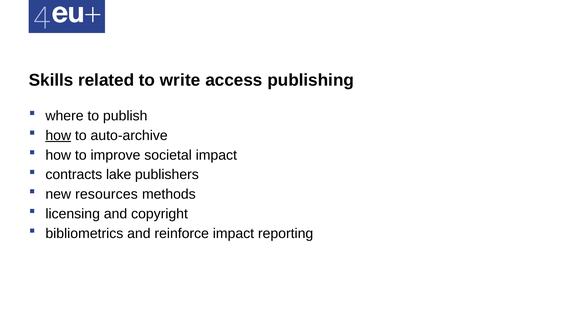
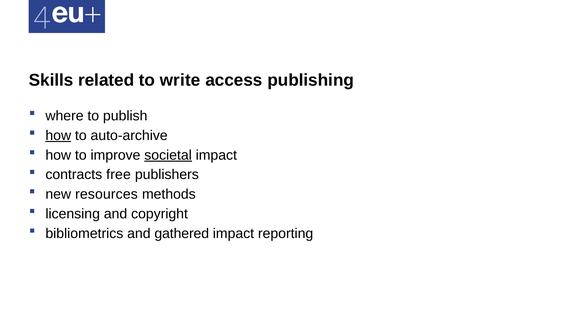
societal underline: none -> present (168, 155)
lake: lake -> free (119, 175)
reinforce: reinforce -> gathered (182, 234)
